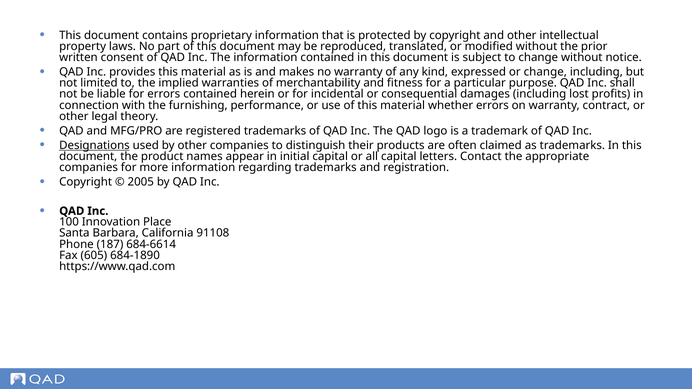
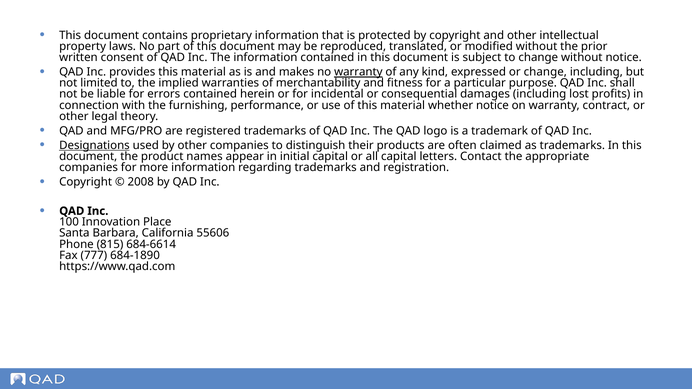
warranty underline: none -> present (358, 72)
whether errors: errors -> notice (492, 105)
2005: 2005 -> 2008 (141, 182)
91108: 91108 -> 55606 (213, 233)
187: 187 -> 815 (110, 244)
605: 605 -> 777 (94, 255)
